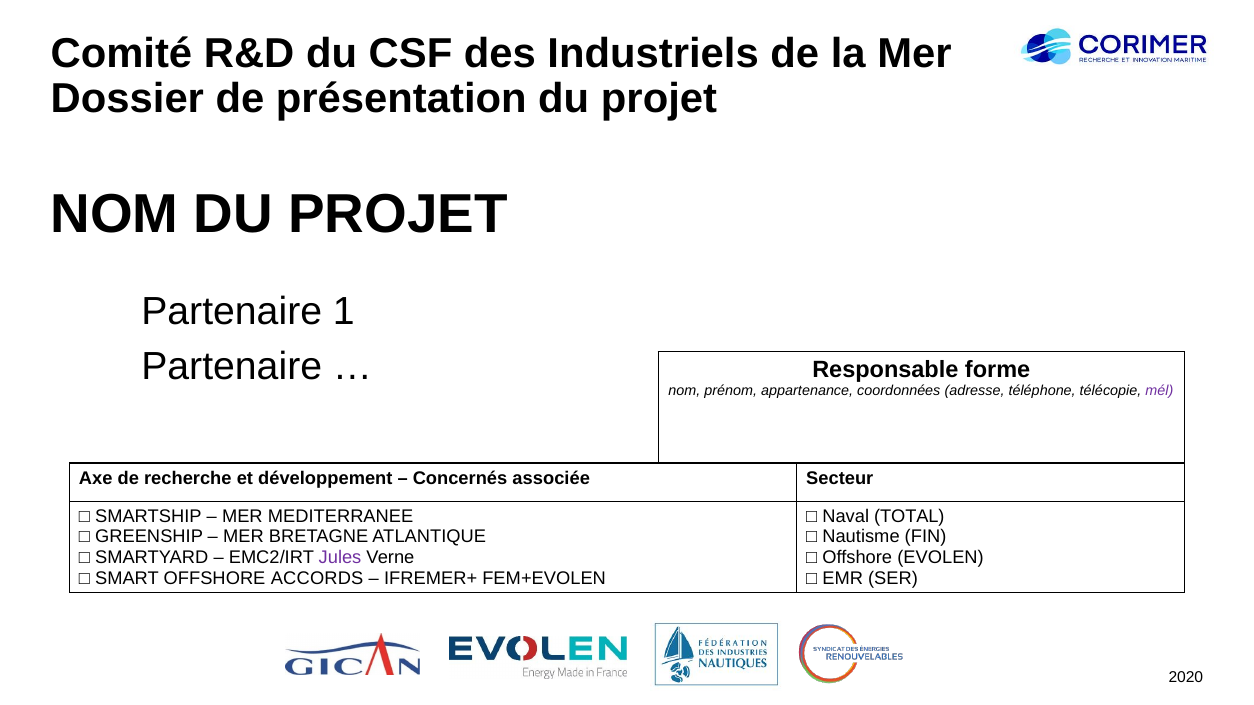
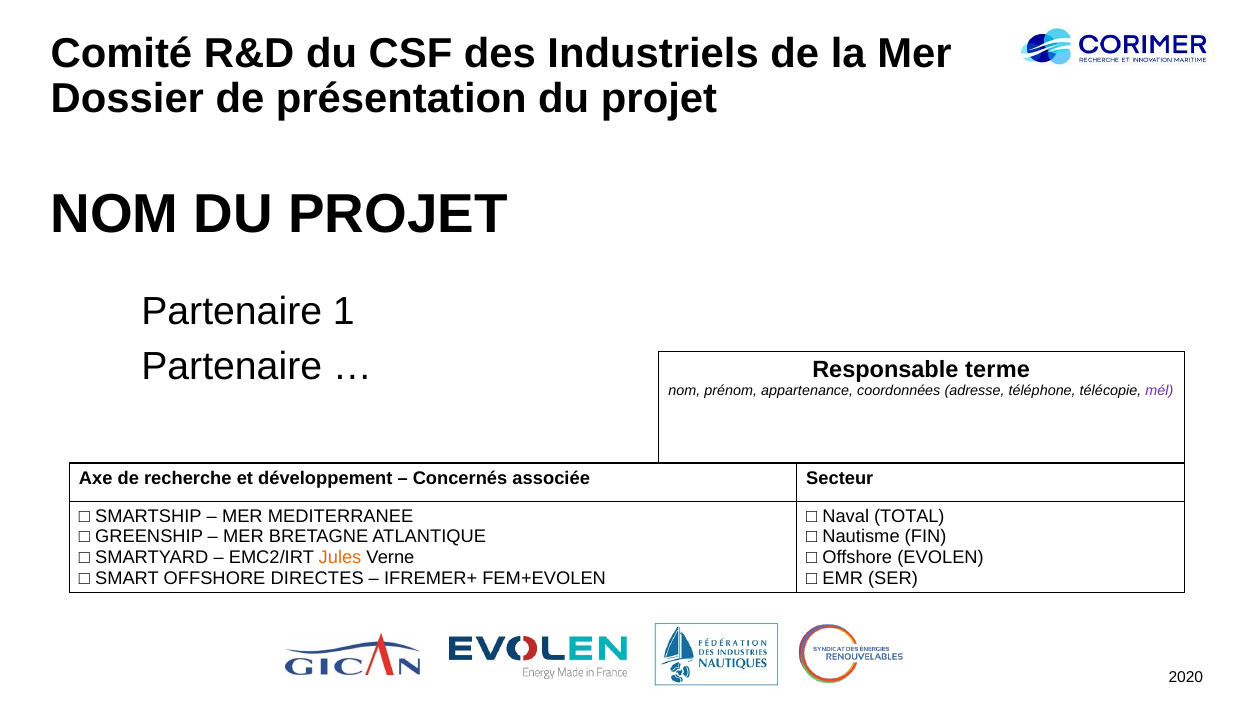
forme: forme -> terme (997, 370)
Jules colour: purple -> orange (340, 558)
ACCORDS: ACCORDS -> DIRECTES (317, 578)
